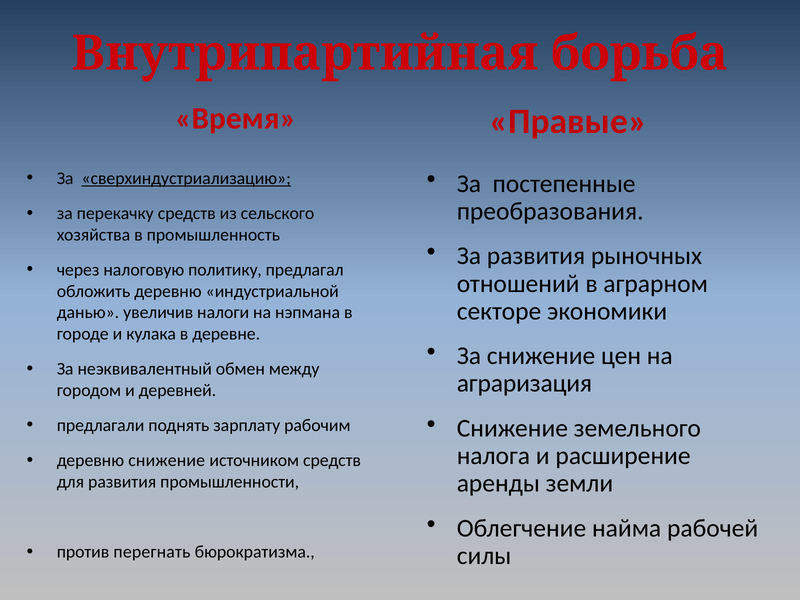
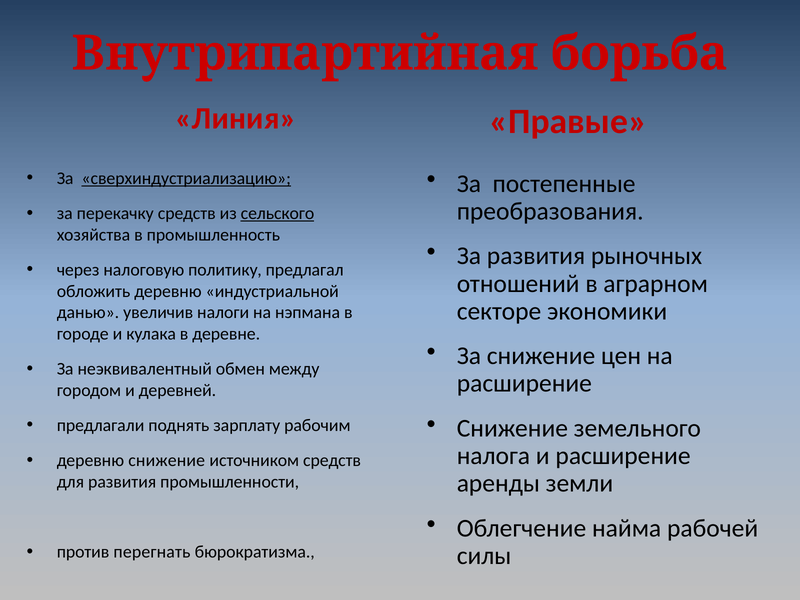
Время: Время -> Линия (236, 119)
сельского underline: none -> present (277, 213)
аграризация: аграризация -> расширение (524, 384)
